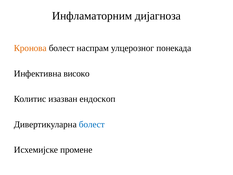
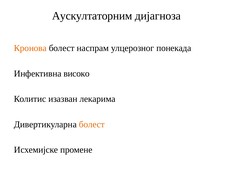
Инфламаторним: Инфламаторним -> Аускултаторним (92, 16)
ендоскоп: ендоскоп -> лекарима (98, 99)
болест colour: blue -> orange (92, 124)
